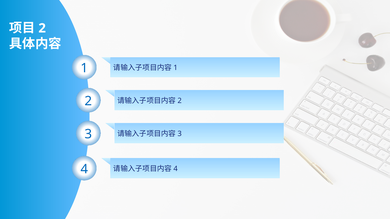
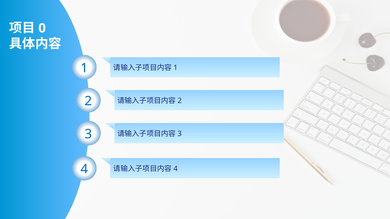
2: 2 -> 0 (42, 28)
